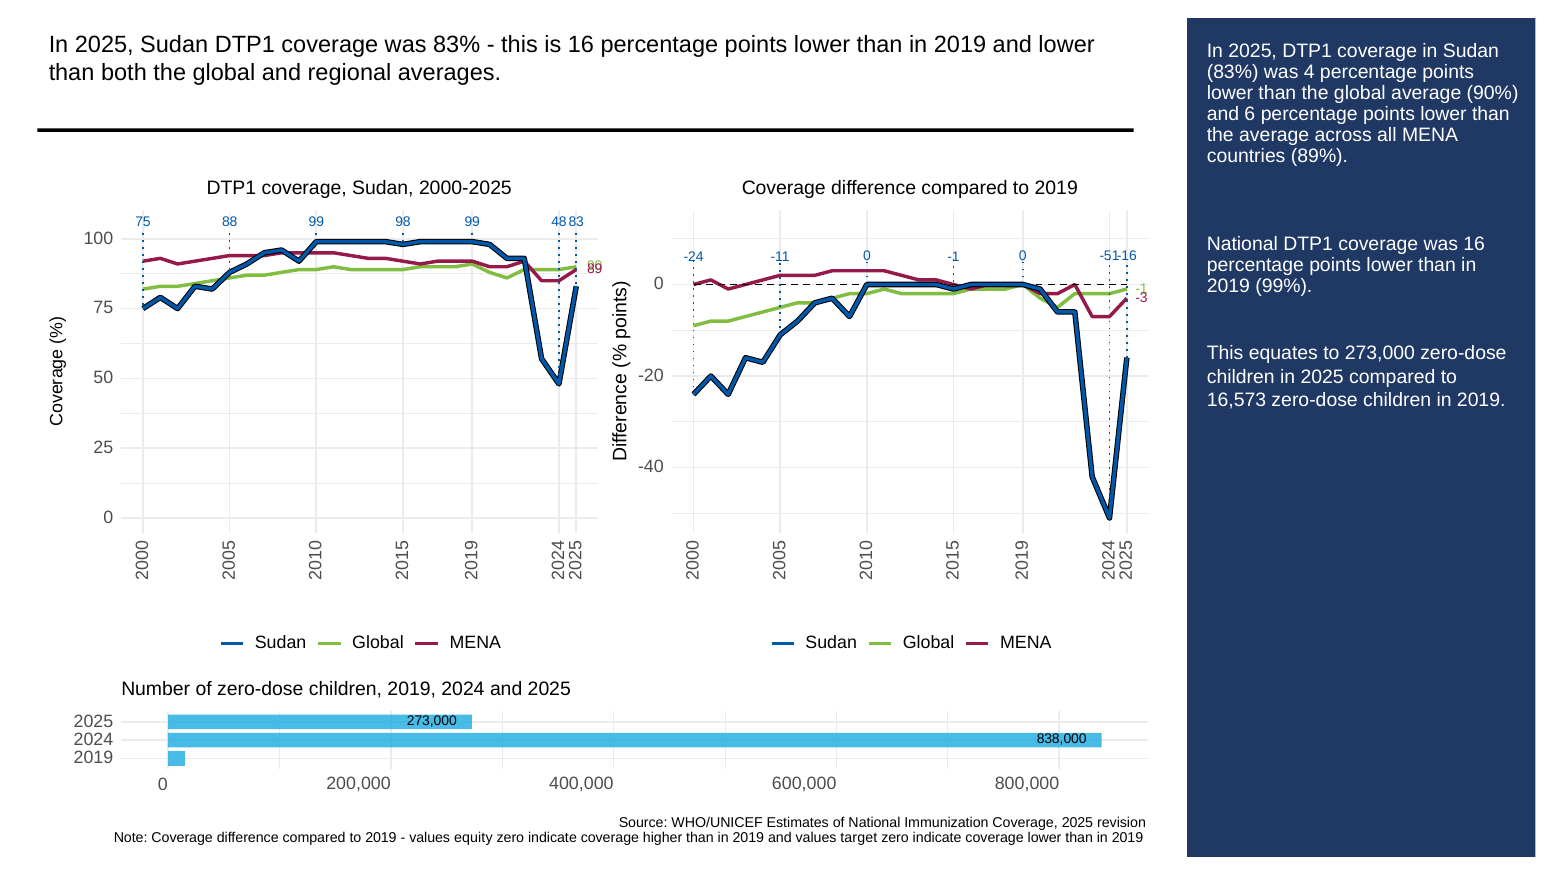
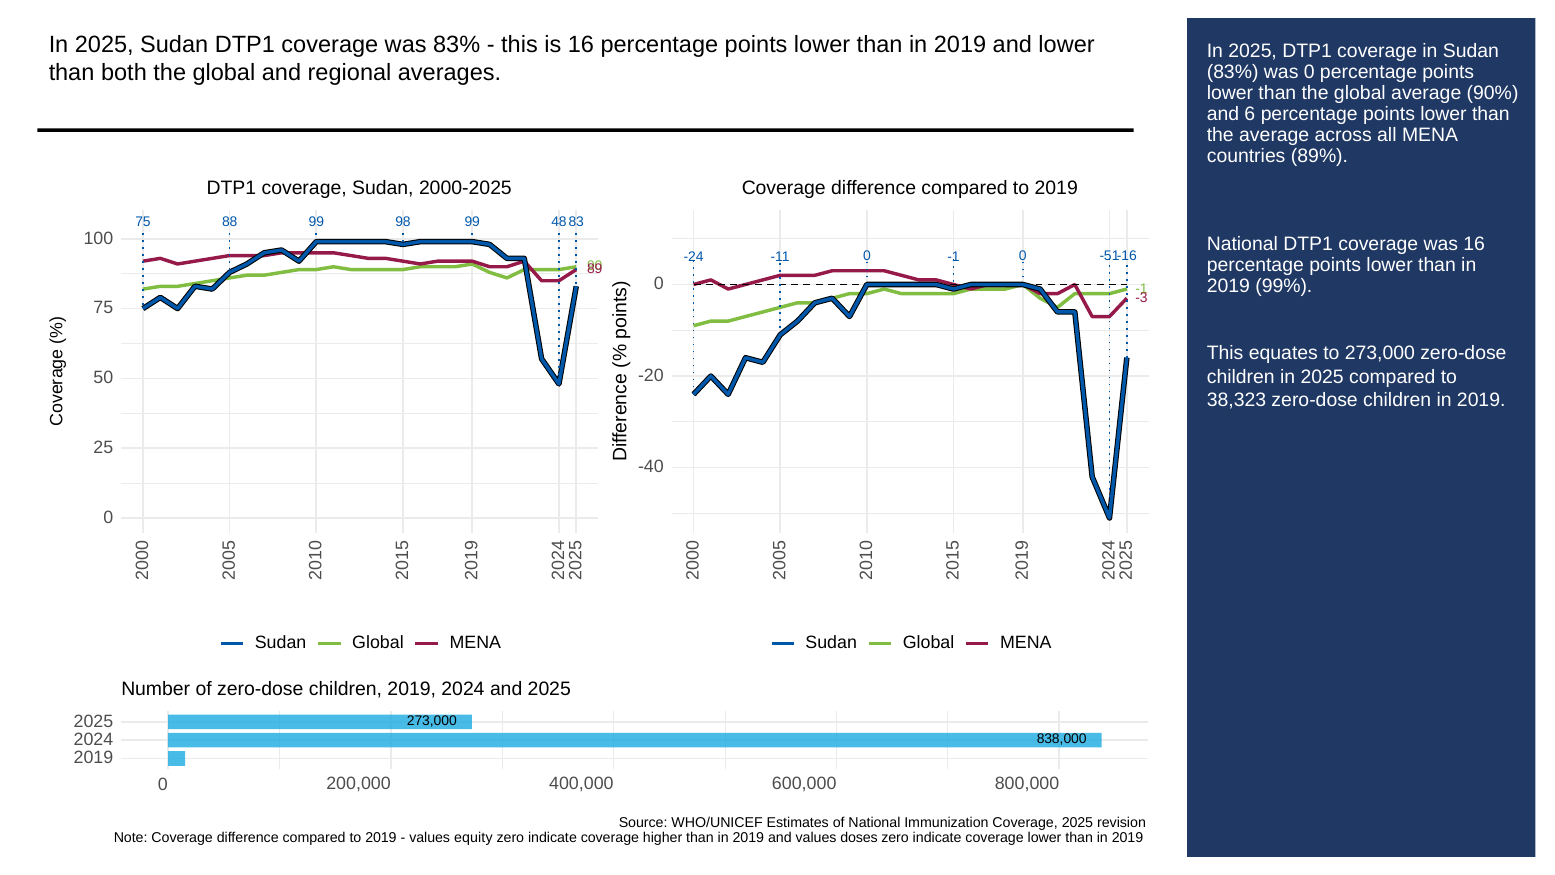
was 4: 4 -> 0 (1309, 72)
16,573: 16,573 -> 38,323 (1237, 400)
target: target -> doses (859, 837)
